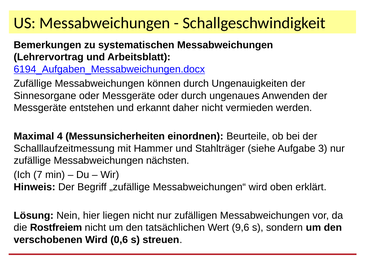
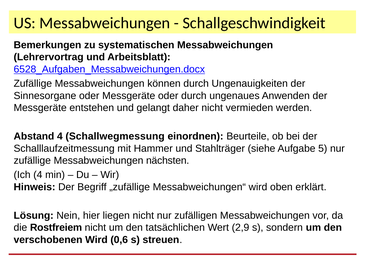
6194_Aufgaben_Messabweichungen.docx: 6194_Aufgaben_Messabweichungen.docx -> 6528_Aufgaben_Messabweichungen.docx (109, 69)
erkannt: erkannt -> gelangt (153, 108)
Maximal: Maximal -> Abstand (34, 136)
Messunsicherheiten: Messunsicherheiten -> Schallwegmessung (115, 136)
3: 3 -> 5 (323, 148)
Ich 7: 7 -> 4 (38, 175)
9,6: 9,6 -> 2,9 (240, 227)
